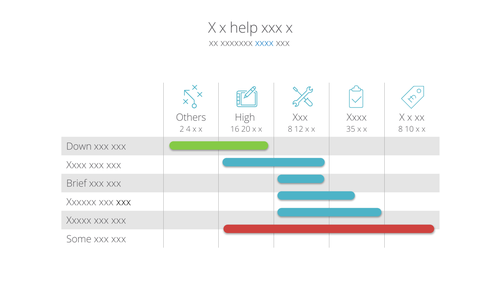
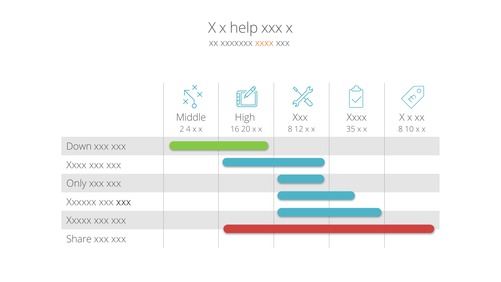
xxxx colour: blue -> orange (264, 43)
Others: Others -> Middle (191, 117)
Brief: Brief -> Only (76, 183)
Some: Some -> Share (79, 239)
